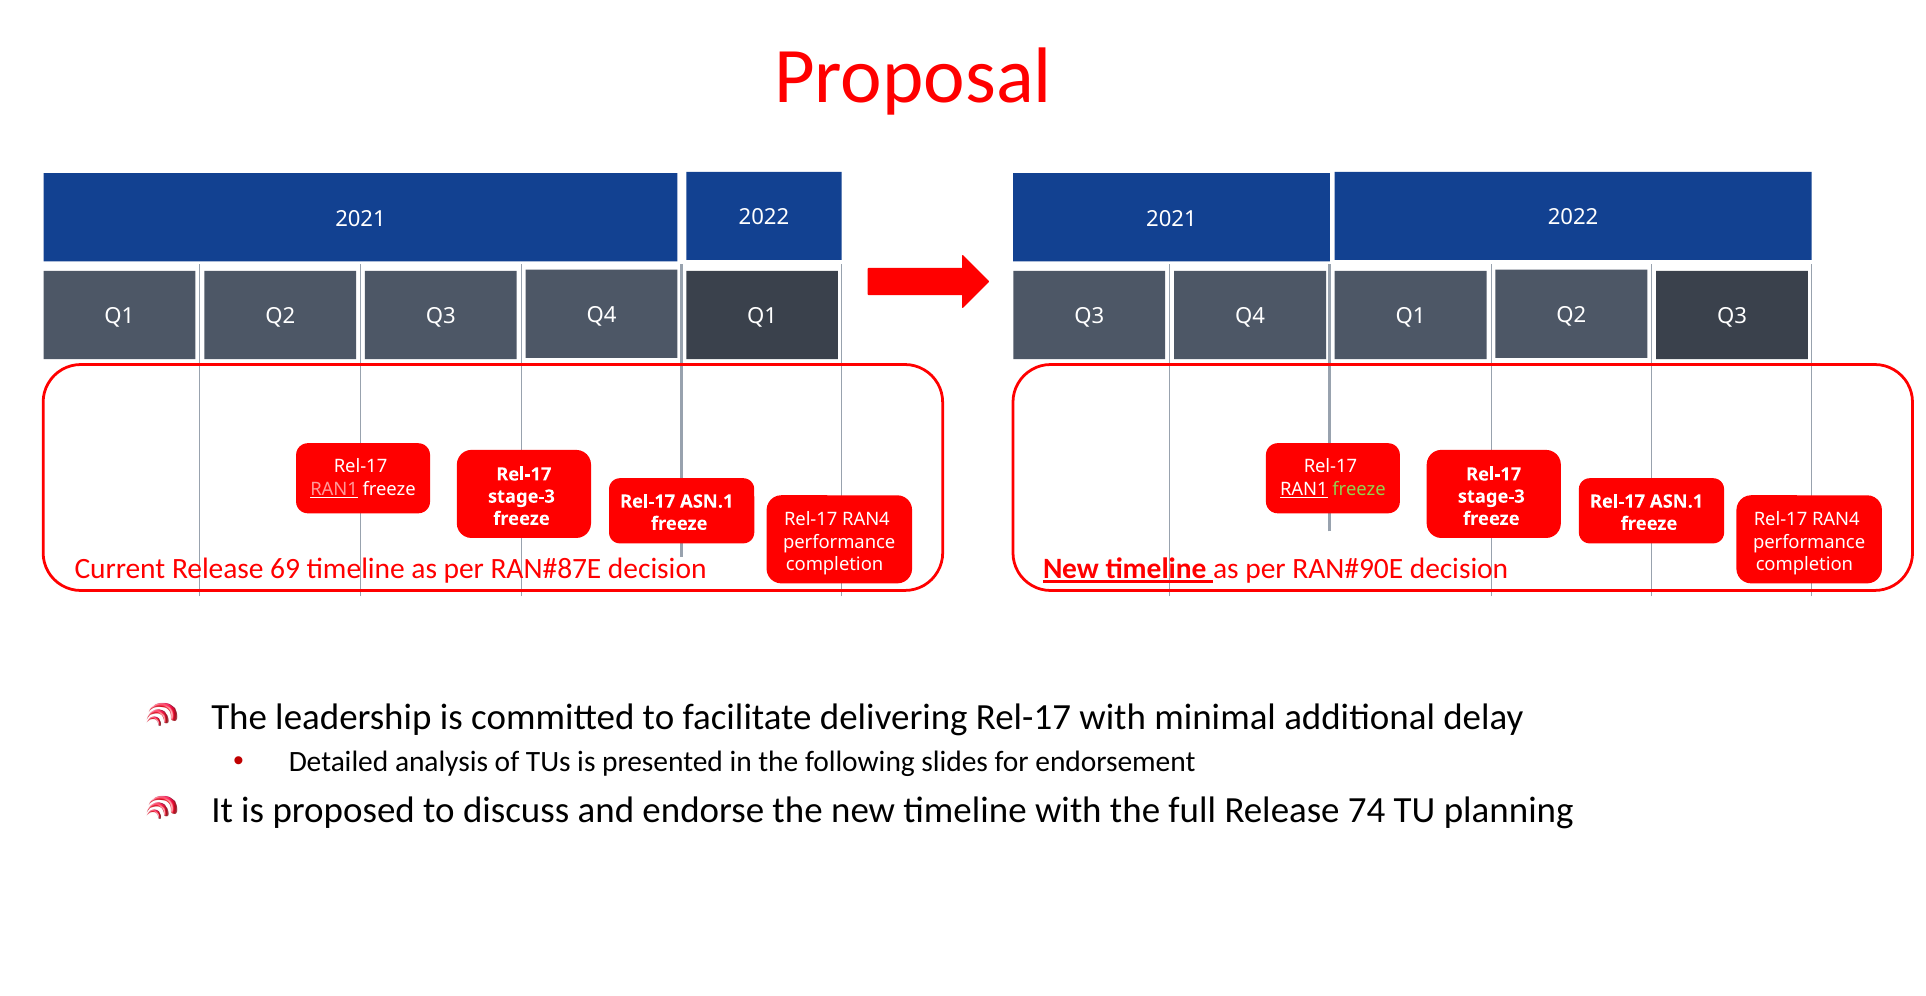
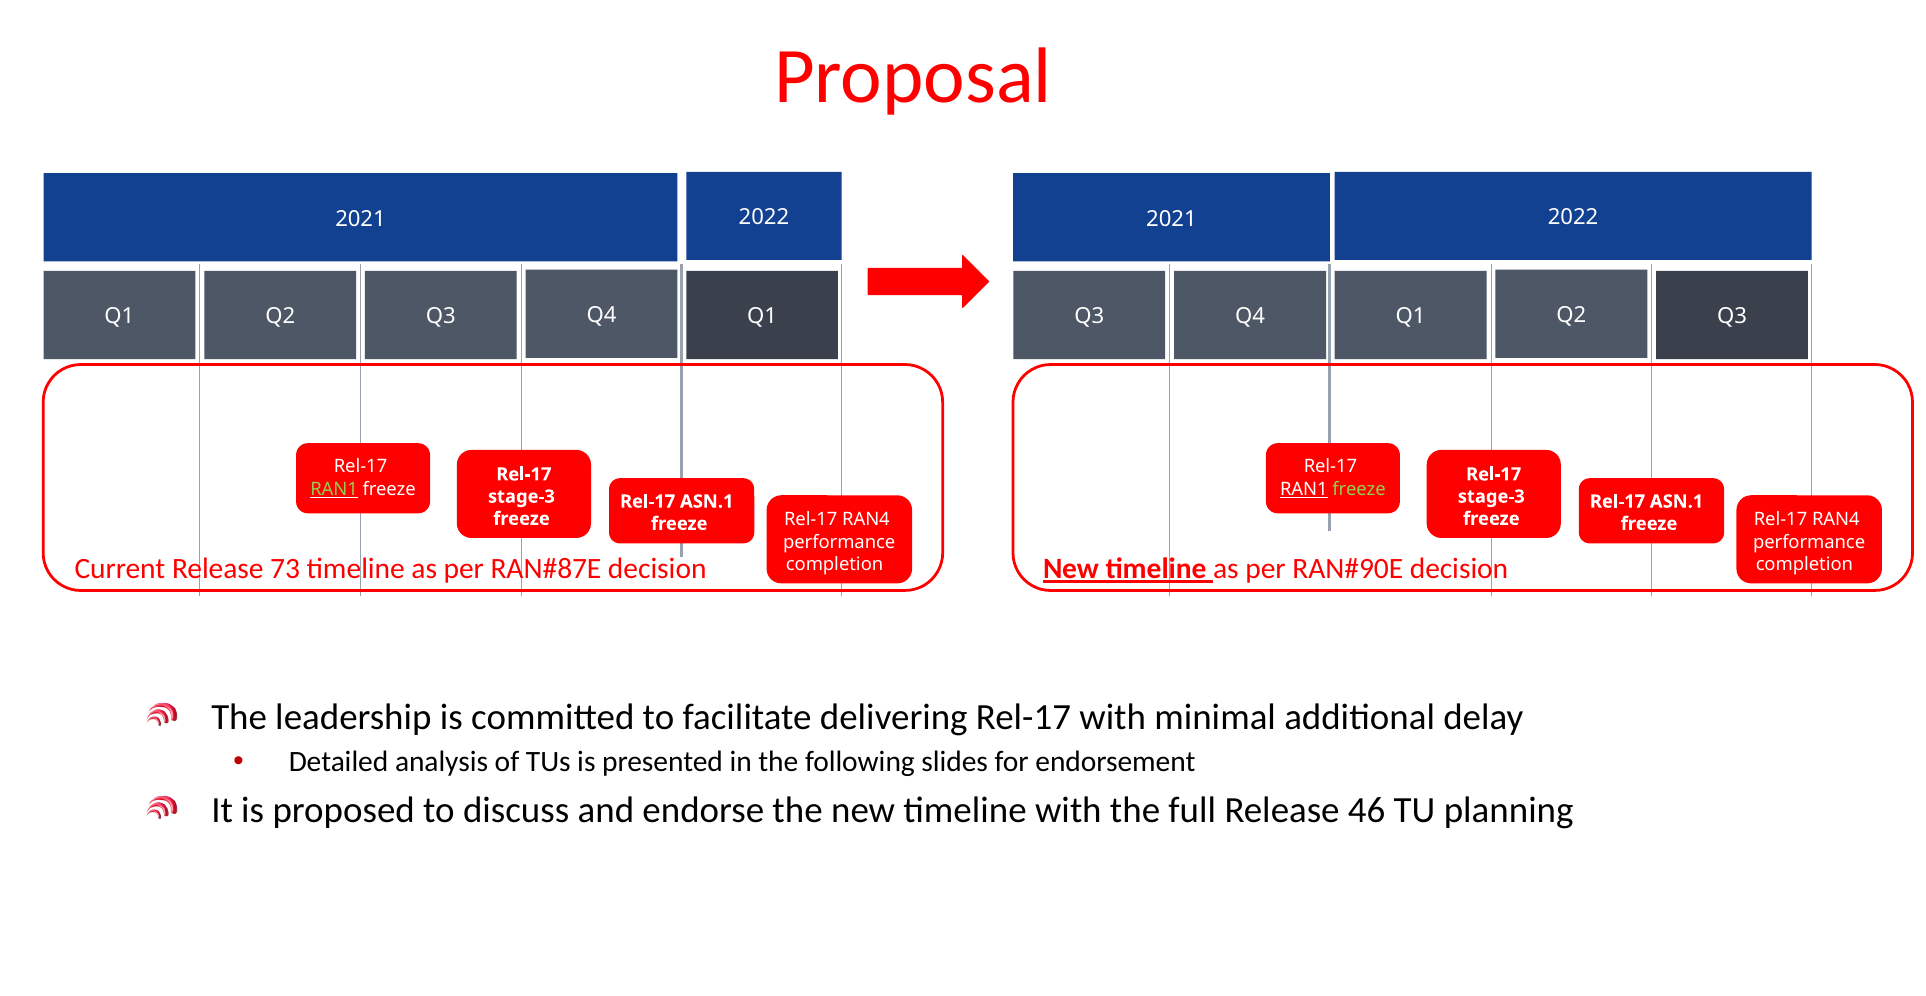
RAN1 colour: pink -> light green (334, 489)
69: 69 -> 73 (285, 569)
74: 74 -> 46 (1367, 810)
